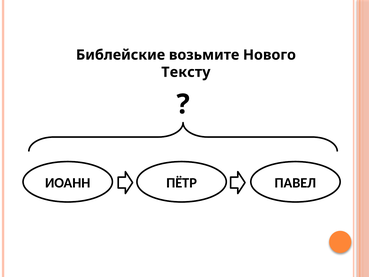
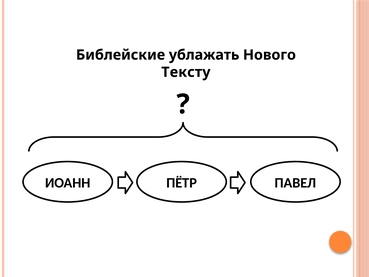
возьмите: возьмите -> ублажать (204, 55)
